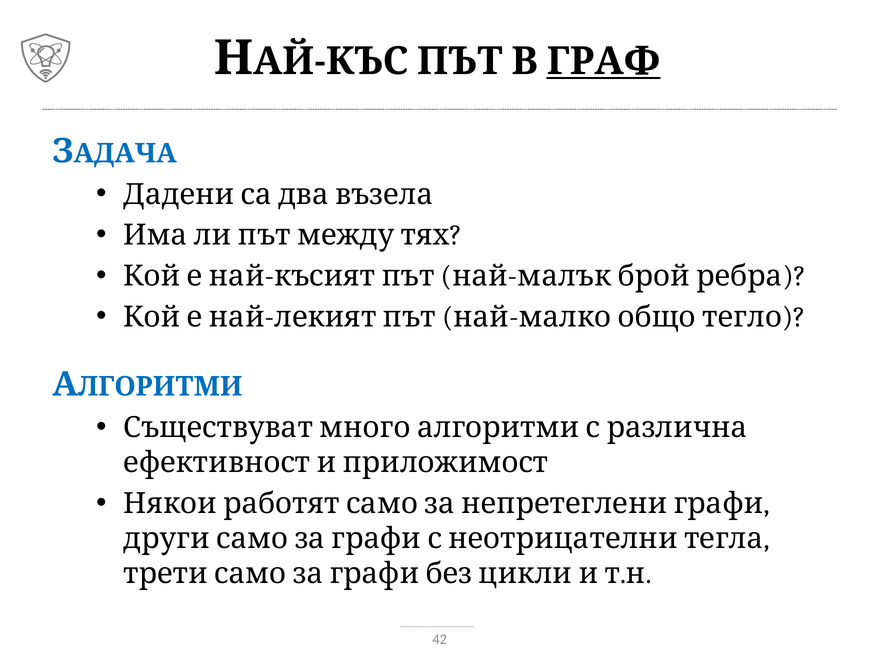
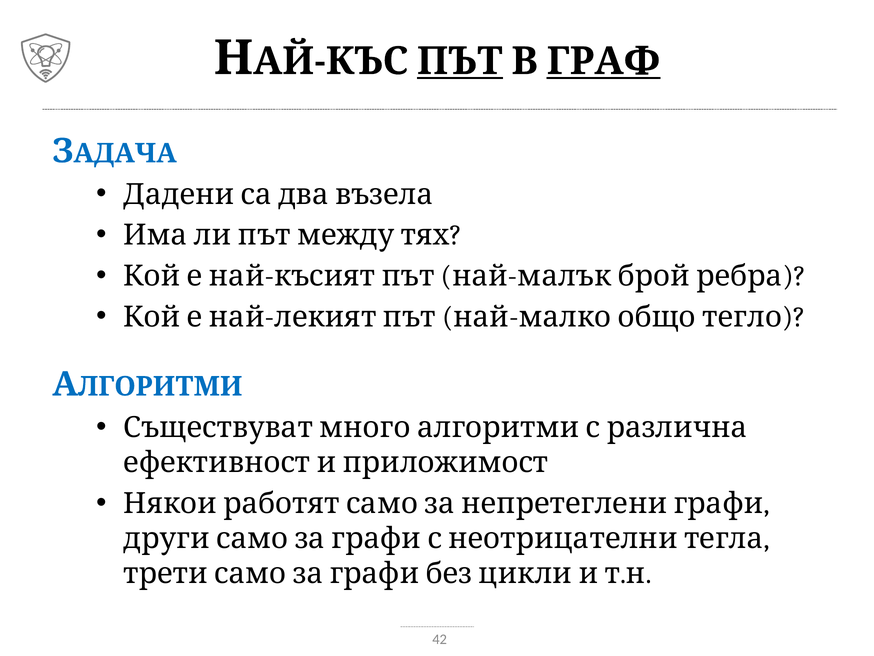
ПЪТ underline: none -> present (460, 61)
